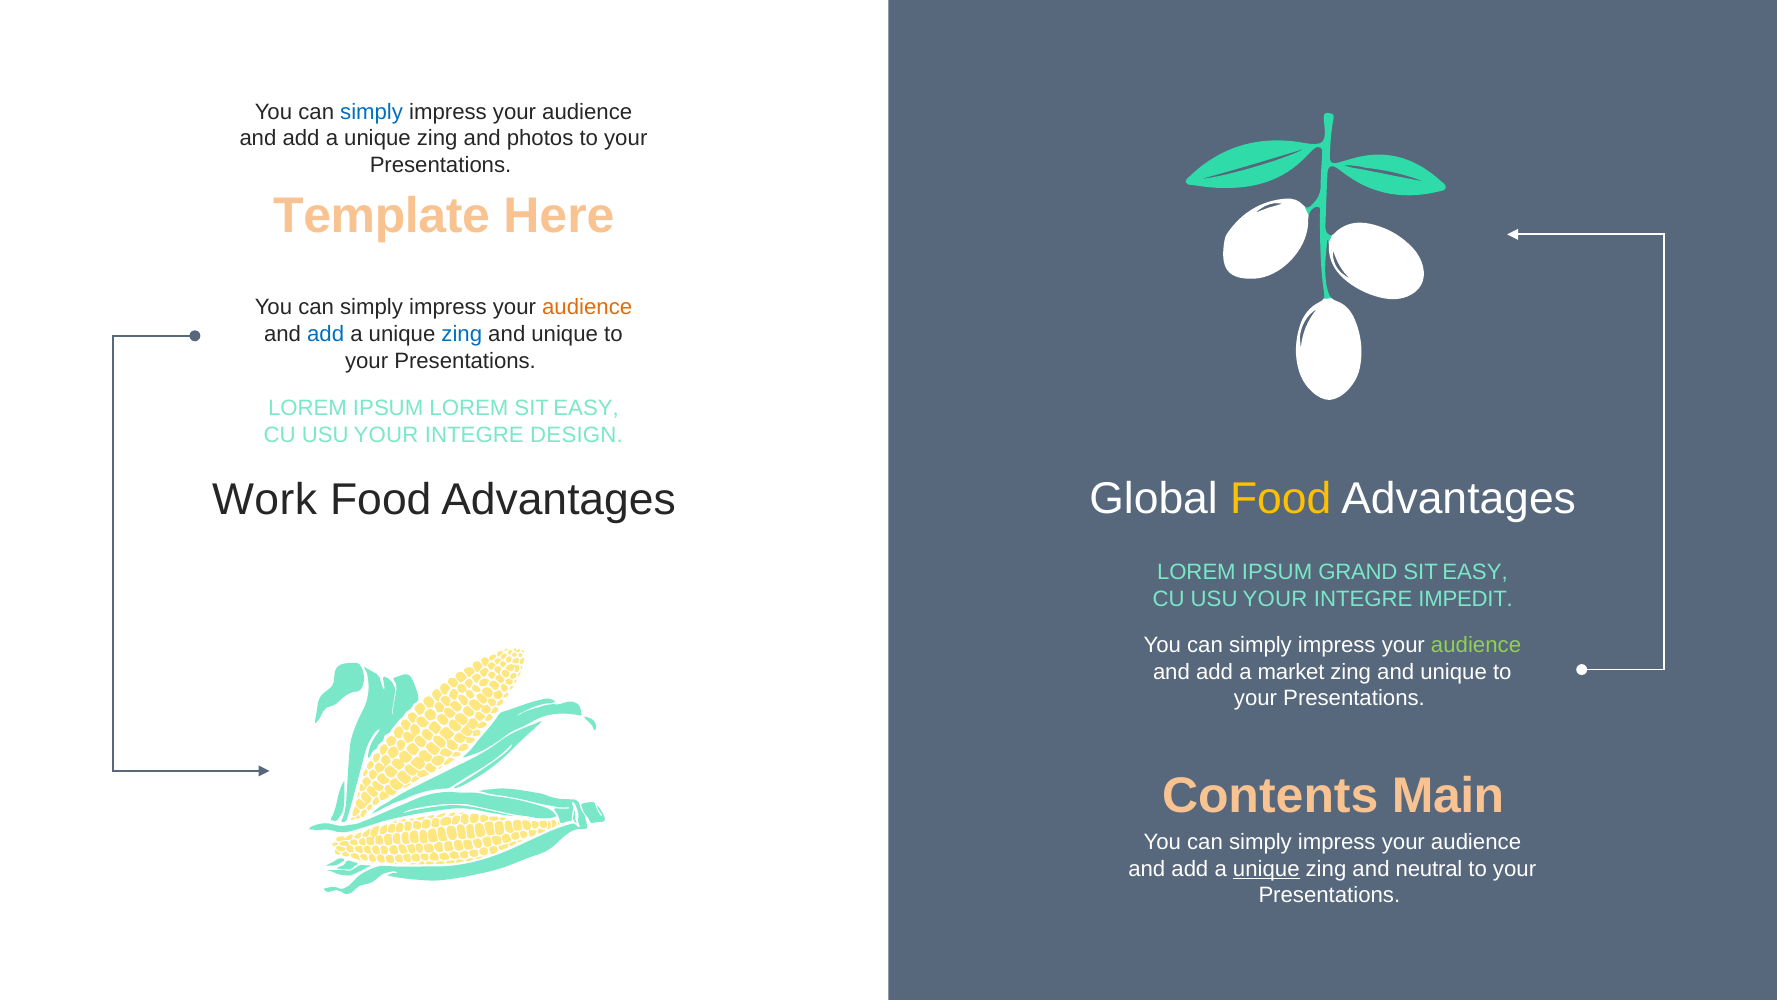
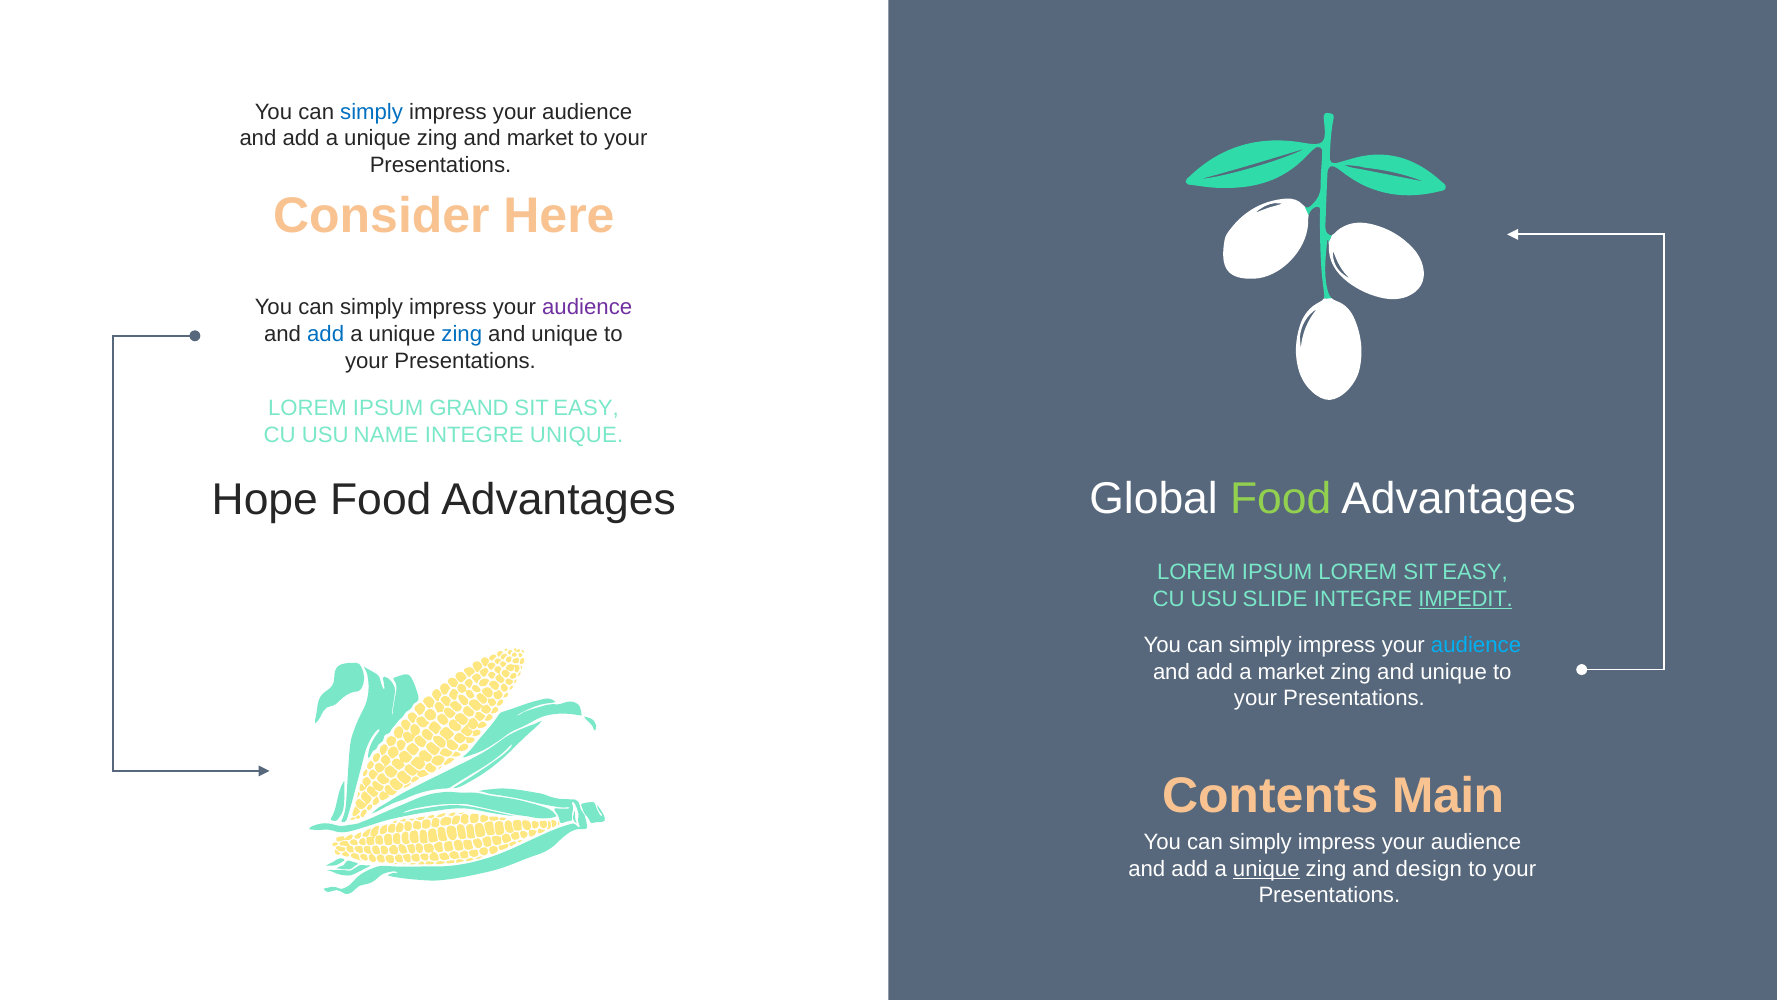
and photos: photos -> market (540, 138)
Template: Template -> Consider (381, 216)
audience colour: orange -> purple (587, 307)
IPSUM LOREM: LOREM -> GRAND (469, 408)
YOUR: YOUR -> NAME (386, 435)
INTEGRE DESIGN: DESIGN -> UNIQUE (577, 435)
Food colour: yellow -> light green (1281, 499)
Work: Work -> Hope (265, 500)
IPSUM GRAND: GRAND -> LOREM (1358, 572)
YOUR: YOUR -> SLIDE (1275, 599)
IMPEDIT underline: none -> present (1466, 599)
audience colour: light green -> light blue (1476, 645)
neutral: neutral -> design (1429, 869)
